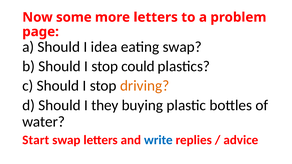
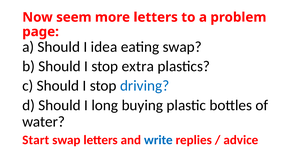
some: some -> seem (74, 17)
could: could -> extra (138, 66)
driving colour: orange -> blue (145, 86)
they: they -> long (105, 105)
